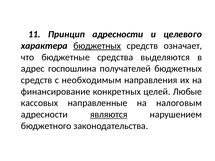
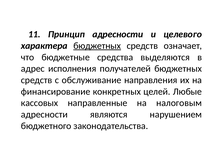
госпошлина: госпошлина -> исполнения (72, 69)
необходимым: необходимым -> обслуживание (92, 80)
являются underline: present -> none (109, 115)
